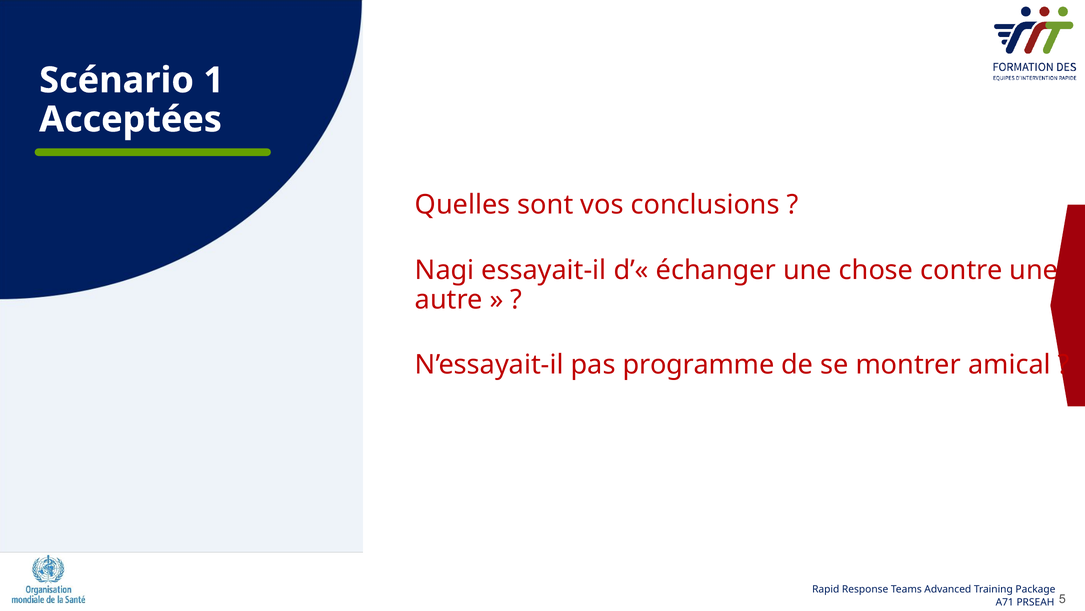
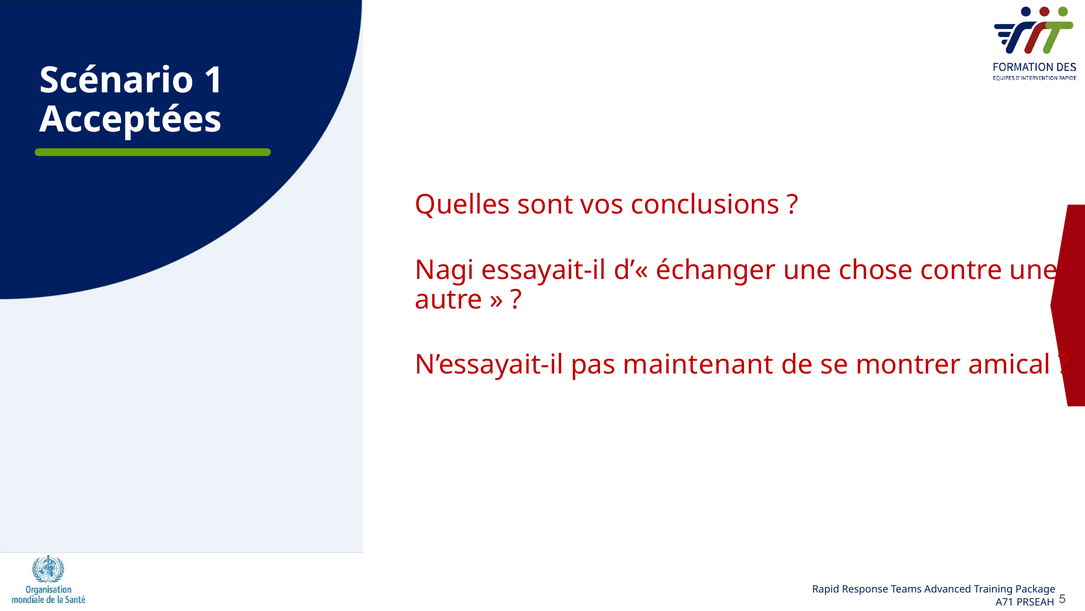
programme: programme -> maintenant (698, 365)
